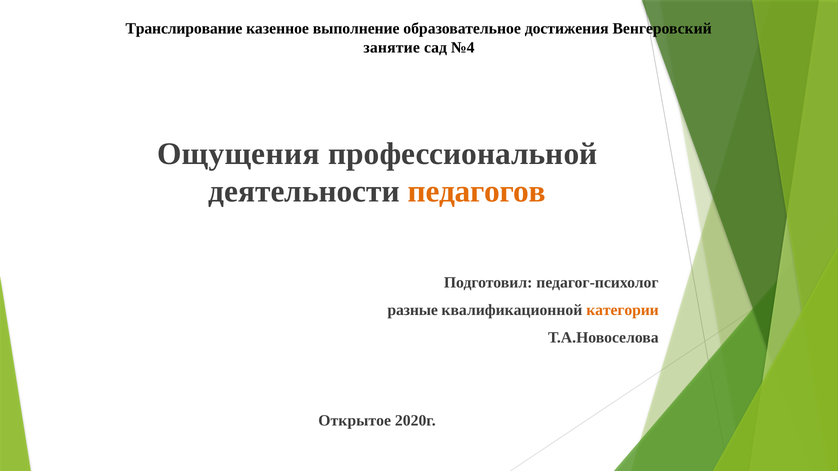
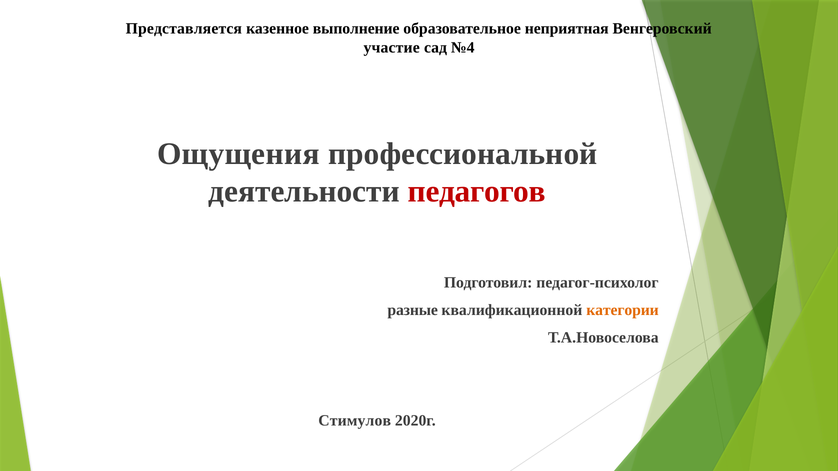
Транслирование: Транслирование -> Представляется (184, 29)
достижения: достижения -> неприятная (567, 29)
занятие: занятие -> участие (392, 48)
педагогов colour: orange -> red (477, 192)
Открытое: Открытое -> Стимулов (355, 421)
